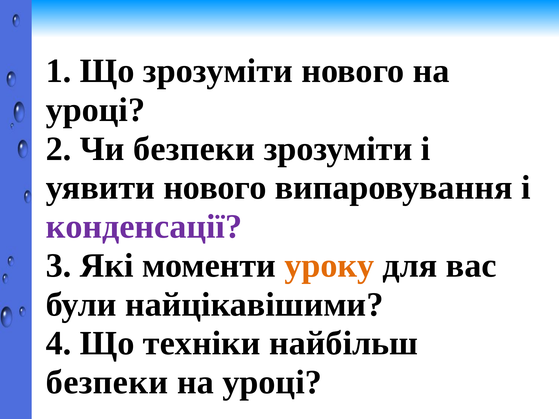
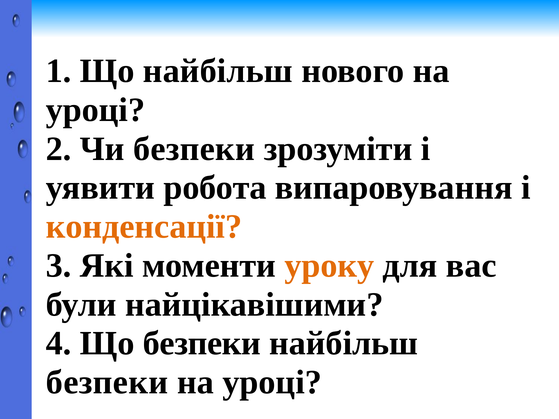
Що зрозуміти: зрозуміти -> найбільш (218, 71)
уявити нового: нового -> робота (215, 188)
конденсації colour: purple -> orange (144, 227)
Що техніки: техніки -> безпеки (202, 344)
